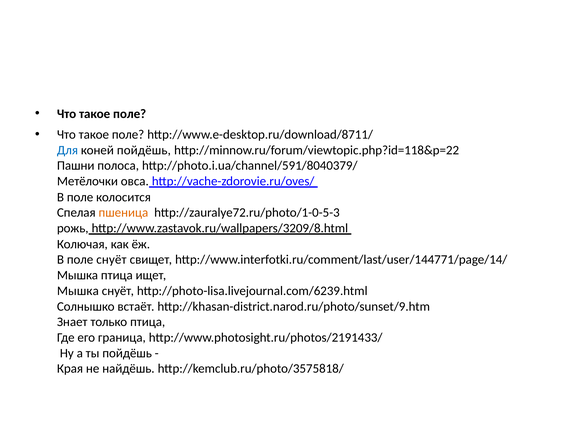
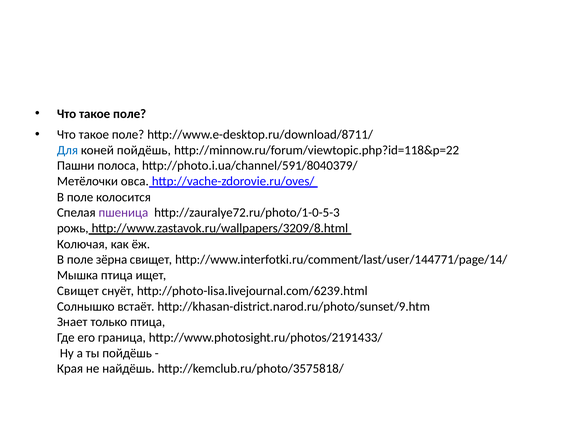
пшеница colour: orange -> purple (123, 213)
поле снуёт: снуёт -> зёрна (112, 260)
Мышка: Мышка -> Свищет (78, 291)
